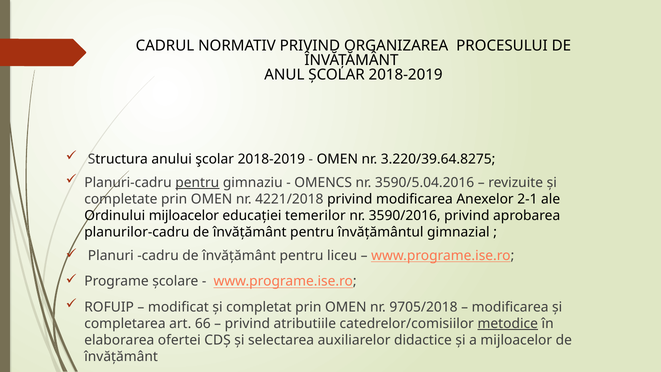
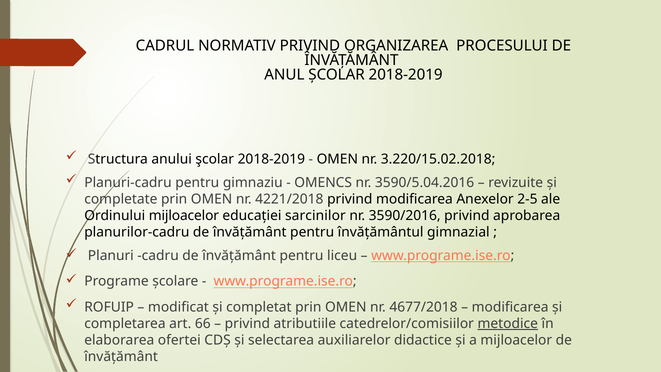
3.220/39.64.8275: 3.220/39.64.8275 -> 3.220/15.02.2018 (438, 159)
pentru underline: present -> none (197, 182)
2-1: 2-1 -> 2-5 (527, 199)
temerilor: temerilor -> sarcinilor (315, 216)
9705/2018: 9705/2018 -> 4677/2018 (423, 307)
